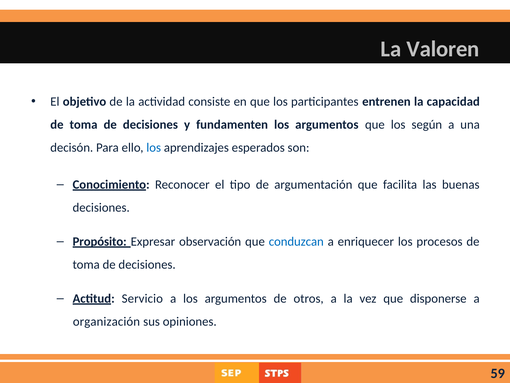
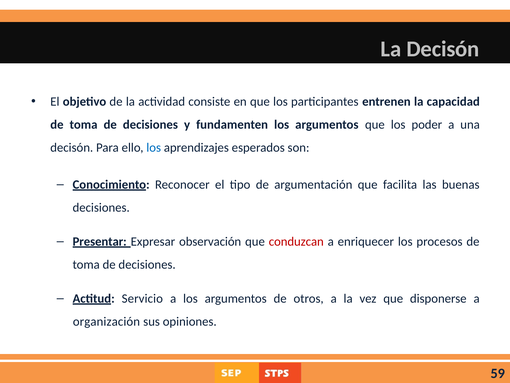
La Valoren: Valoren -> Decisón (443, 49)
según: según -> poder (427, 124)
Propósito: Propósito -> Presentar (100, 241)
conduzcan colour: blue -> red (296, 241)
